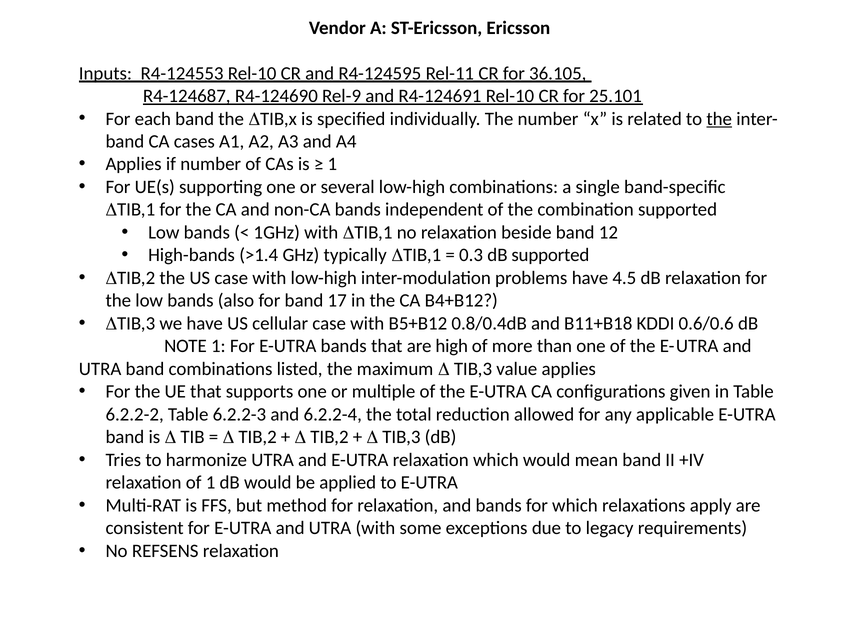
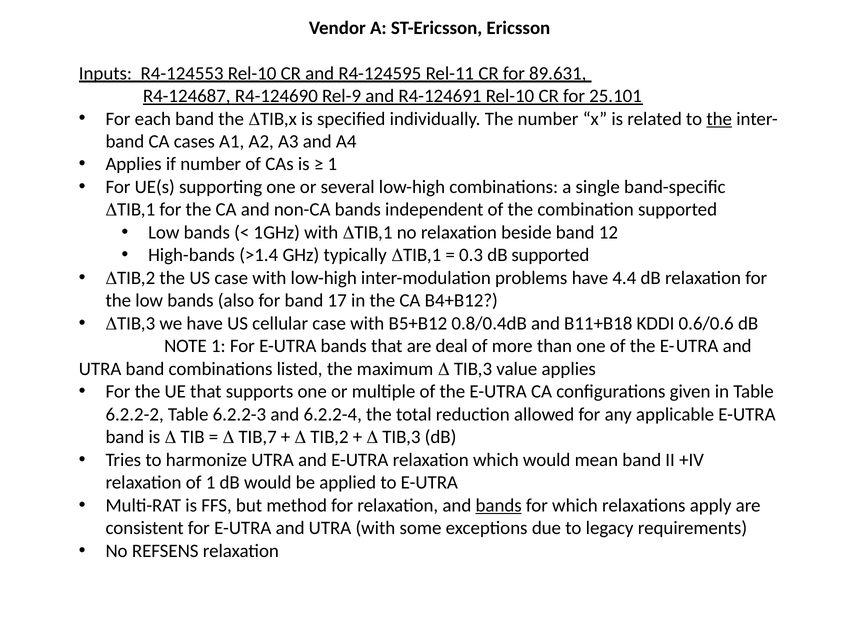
36.105: 36.105 -> 89.631 (558, 73)
4.5: 4.5 -> 4.4 (624, 278)
high: high -> deal (452, 346)
TIB,2: TIB,2 -> TIB,7 (258, 437)
bands underline: none -> present (499, 505)
